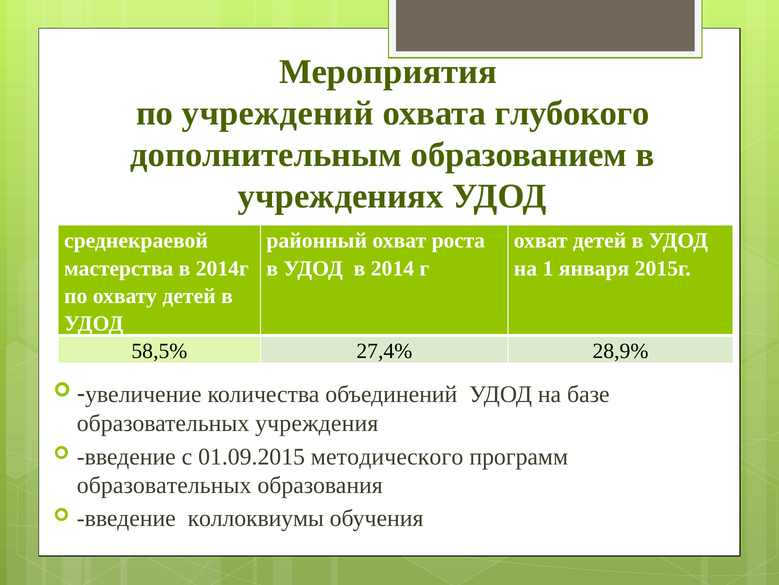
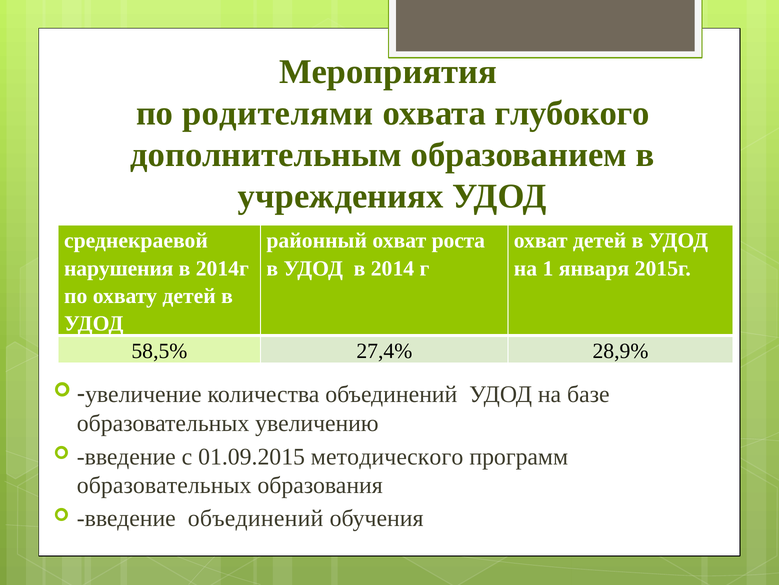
учреждений: учреждений -> родителями (278, 113)
мастерства: мастерства -> нарушения (119, 268)
учреждения: учреждения -> увеличению (317, 423)
введение коллоквиумы: коллоквиумы -> объединений (256, 518)
